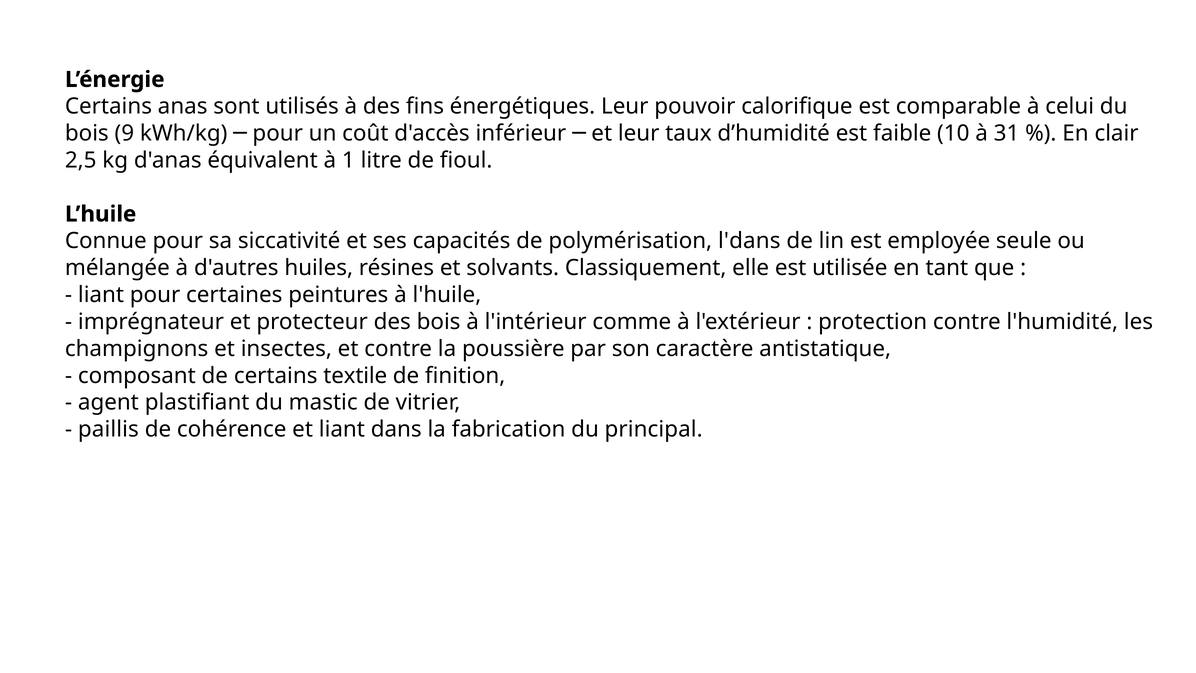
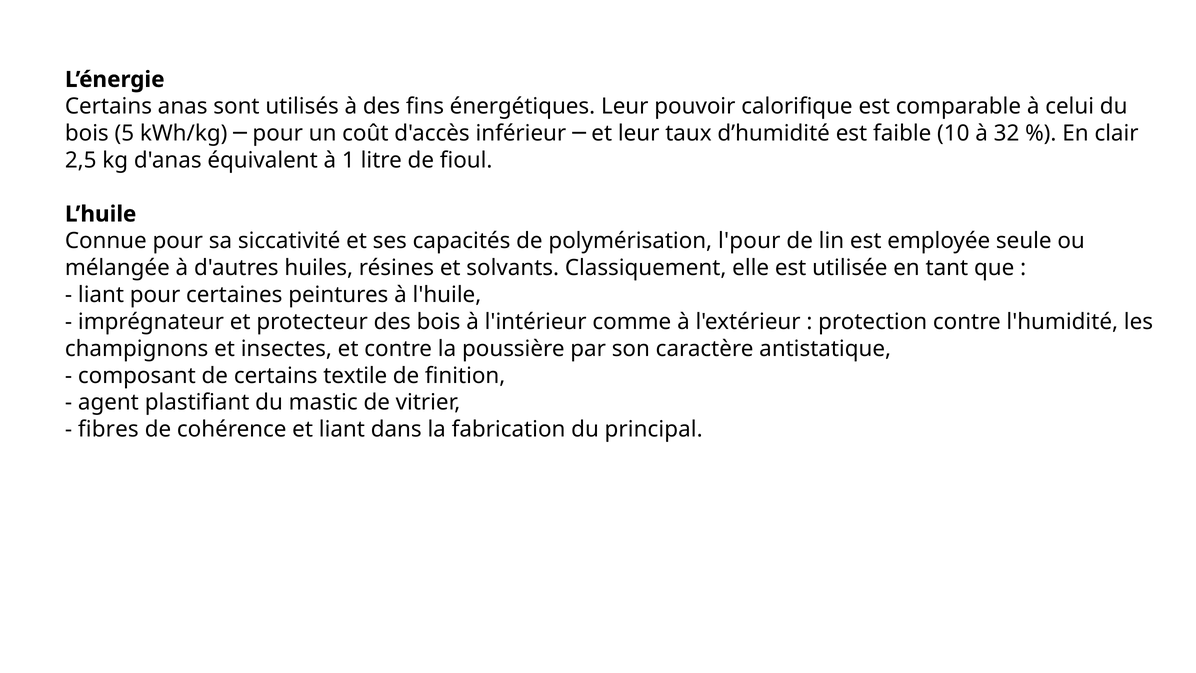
9: 9 -> 5 (124, 133)
31: 31 -> 32 (1007, 133)
l'dans: l'dans -> l'pour (749, 241)
paillis: paillis -> fibres (108, 429)
